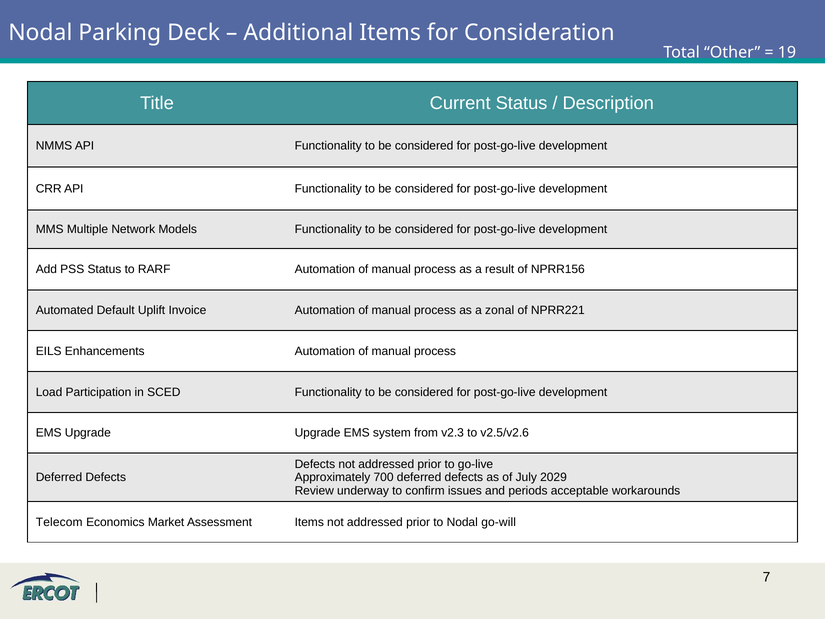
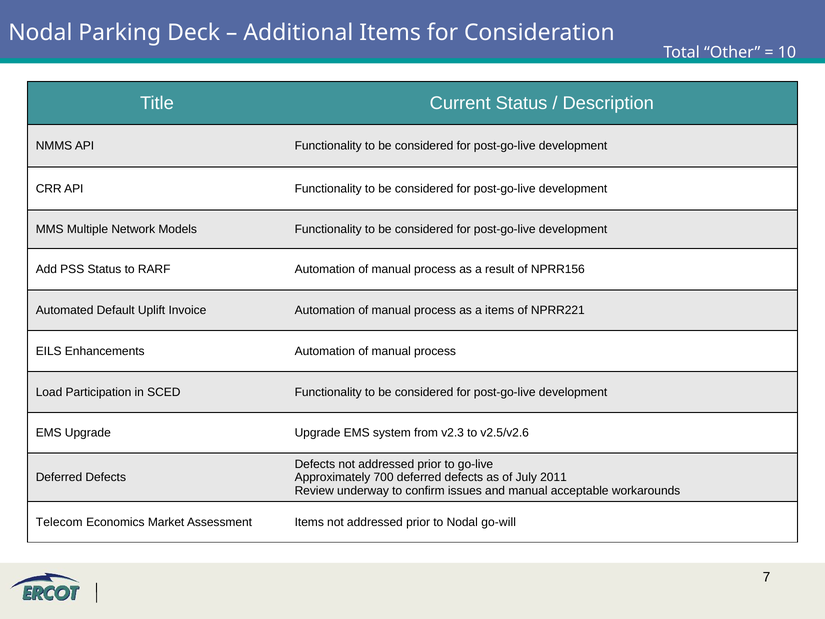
19: 19 -> 10 (787, 53)
a zonal: zonal -> items (500, 310)
2029: 2029 -> 2011 (554, 477)
and periods: periods -> manual (528, 491)
